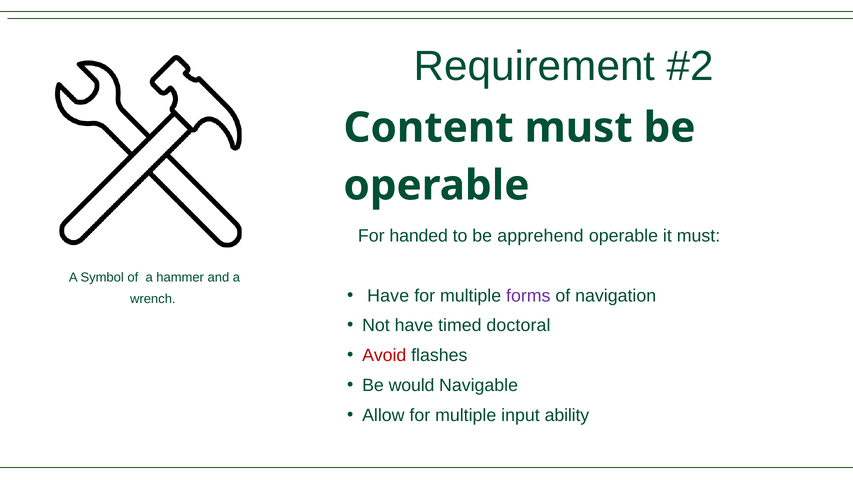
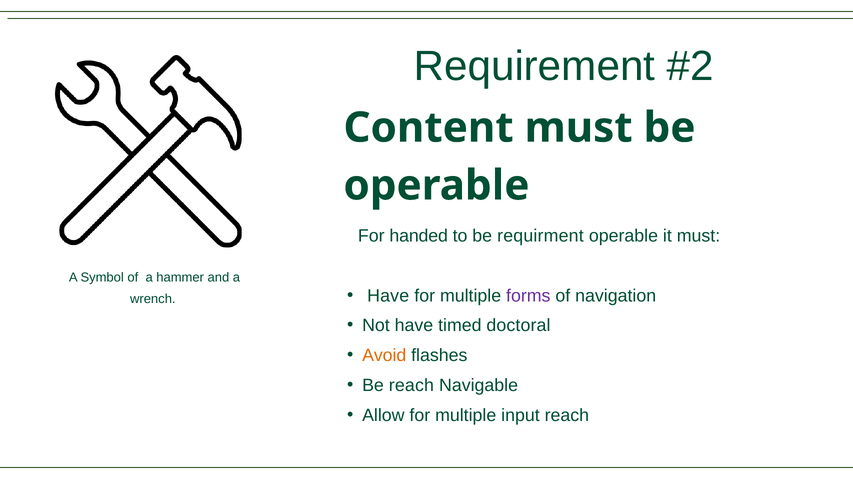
apprehend: apprehend -> requirment (540, 236)
Avoid colour: red -> orange (384, 355)
Be would: would -> reach (411, 385)
input ability: ability -> reach (567, 415)
